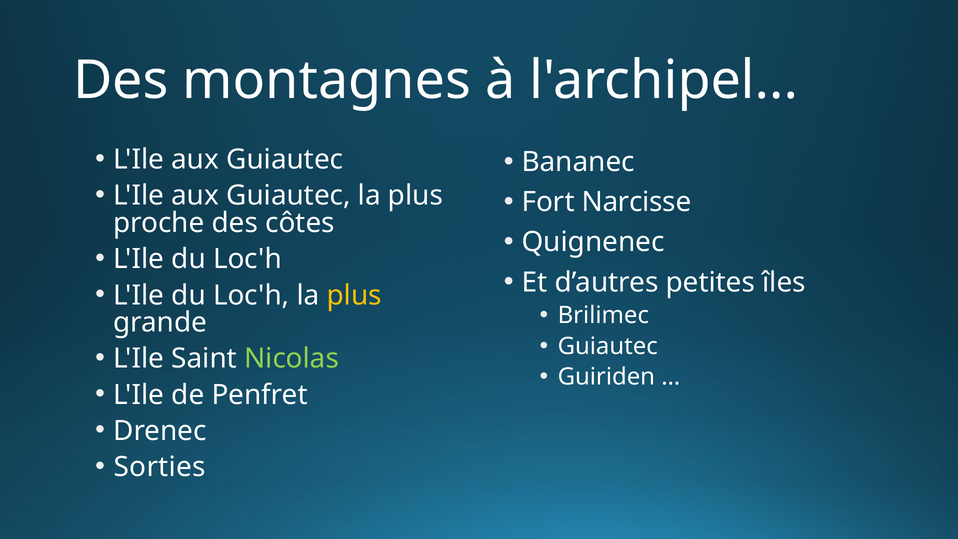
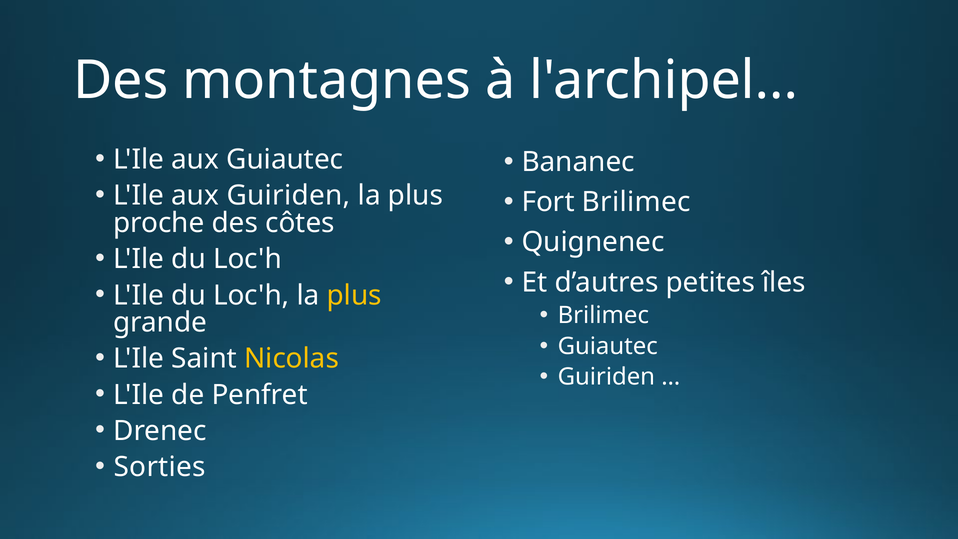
Guiautec: Guiautec -> Guiriden (288, 196)
Fort Narcisse: Narcisse -> Brilimec (636, 202)
Nicolas colour: light green -> yellow (292, 359)
